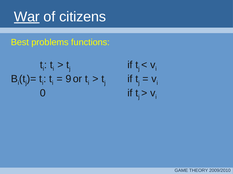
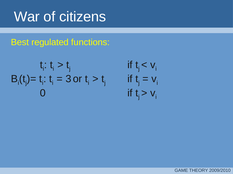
War underline: present -> none (27, 17)
problems: problems -> regulated (50, 42)
9: 9 -> 3 (68, 79)
